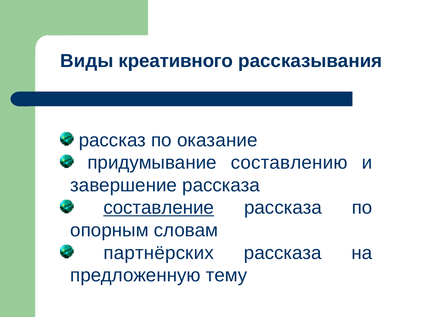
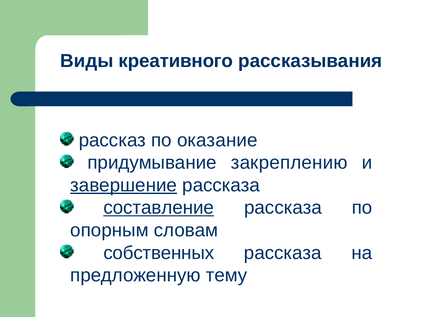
составлению: составлению -> закреплению (289, 163)
завершение underline: none -> present (124, 185)
партнёрских: партнёрских -> собственных (159, 253)
